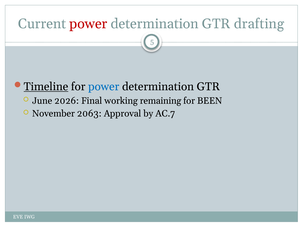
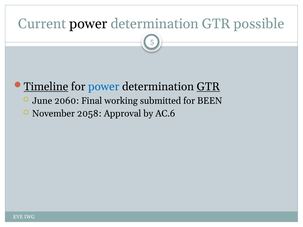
power colour: red -> black (88, 24)
drafting: drafting -> possible (259, 24)
GTR underline: none -> present (208, 87)
2026: 2026 -> 2060 (67, 101)
remaining: remaining -> submitted (161, 101)
2063: 2063 -> 2058 (89, 114)
AC.7: AC.7 -> AC.6 (165, 114)
